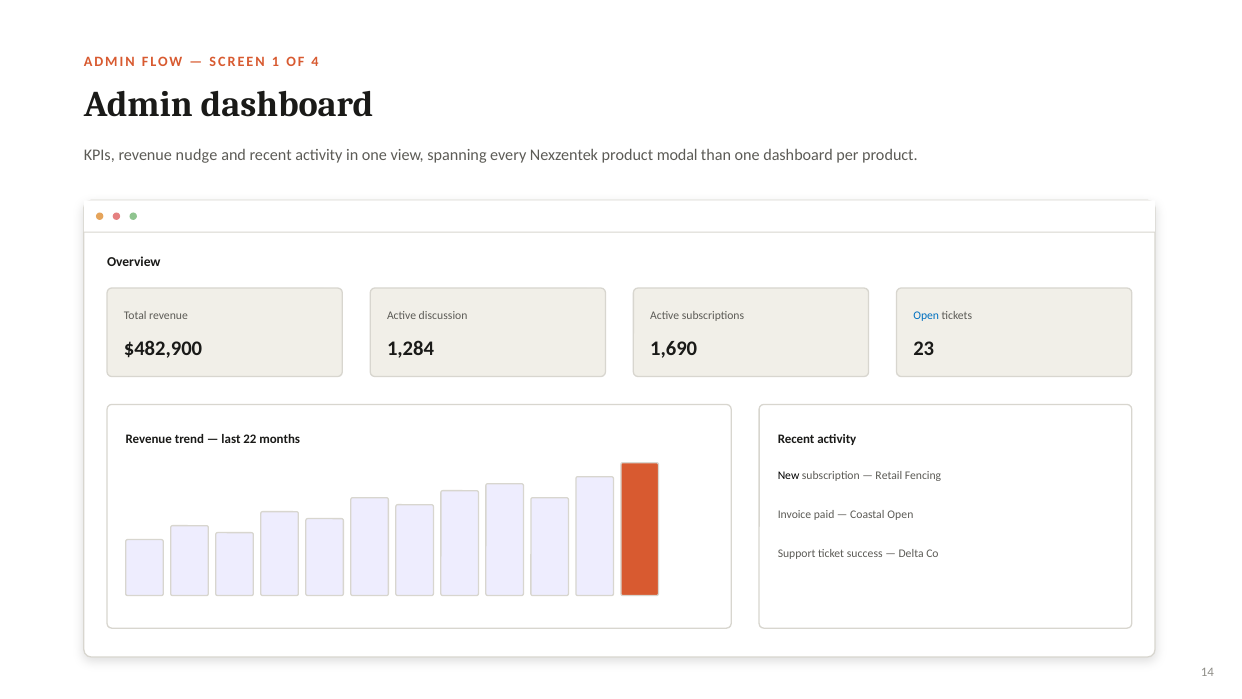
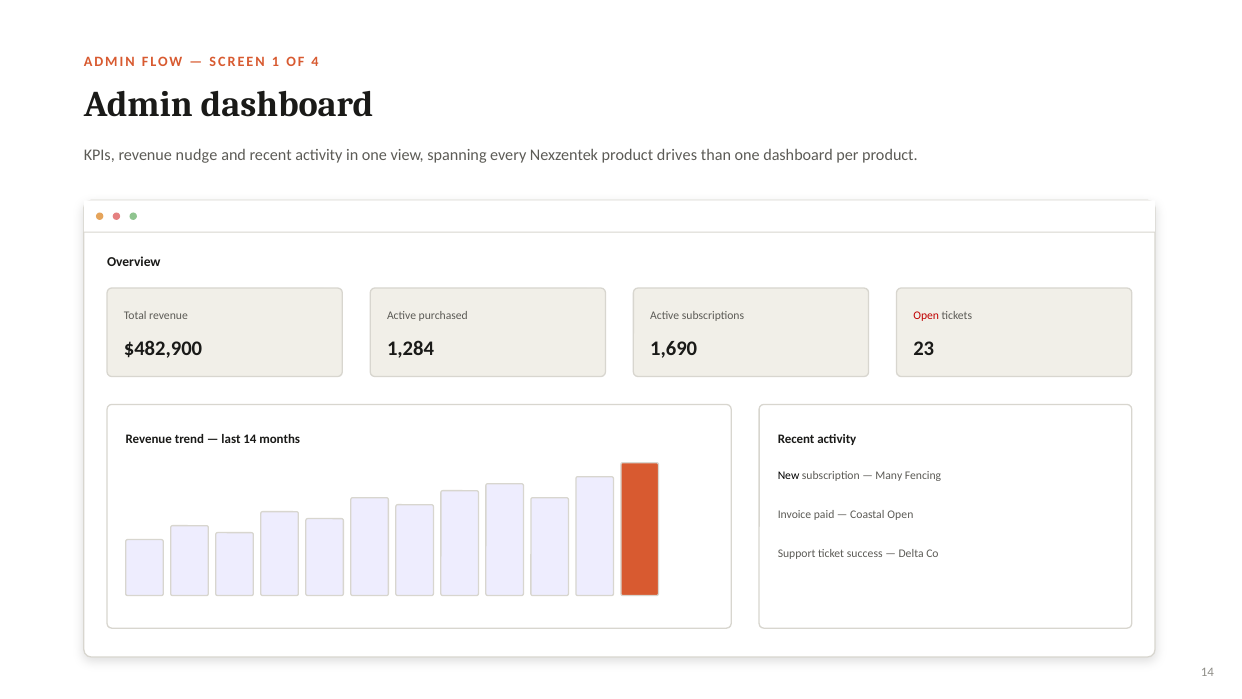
modal: modal -> drives (677, 155)
discussion: discussion -> purchased (443, 316)
Open colour: blue -> red (926, 316)
last 22: 22 -> 14 (250, 439)
Retail: Retail -> Many (889, 476)
